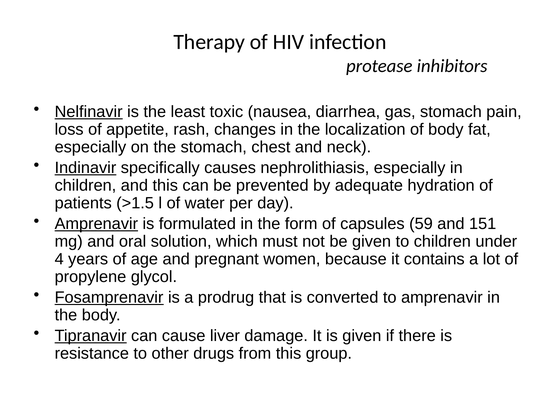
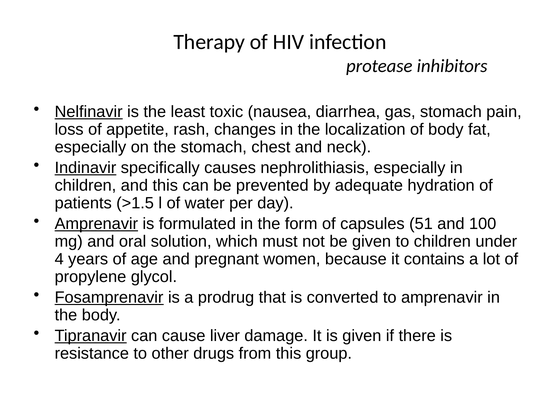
59: 59 -> 51 (421, 224)
151: 151 -> 100 (483, 224)
